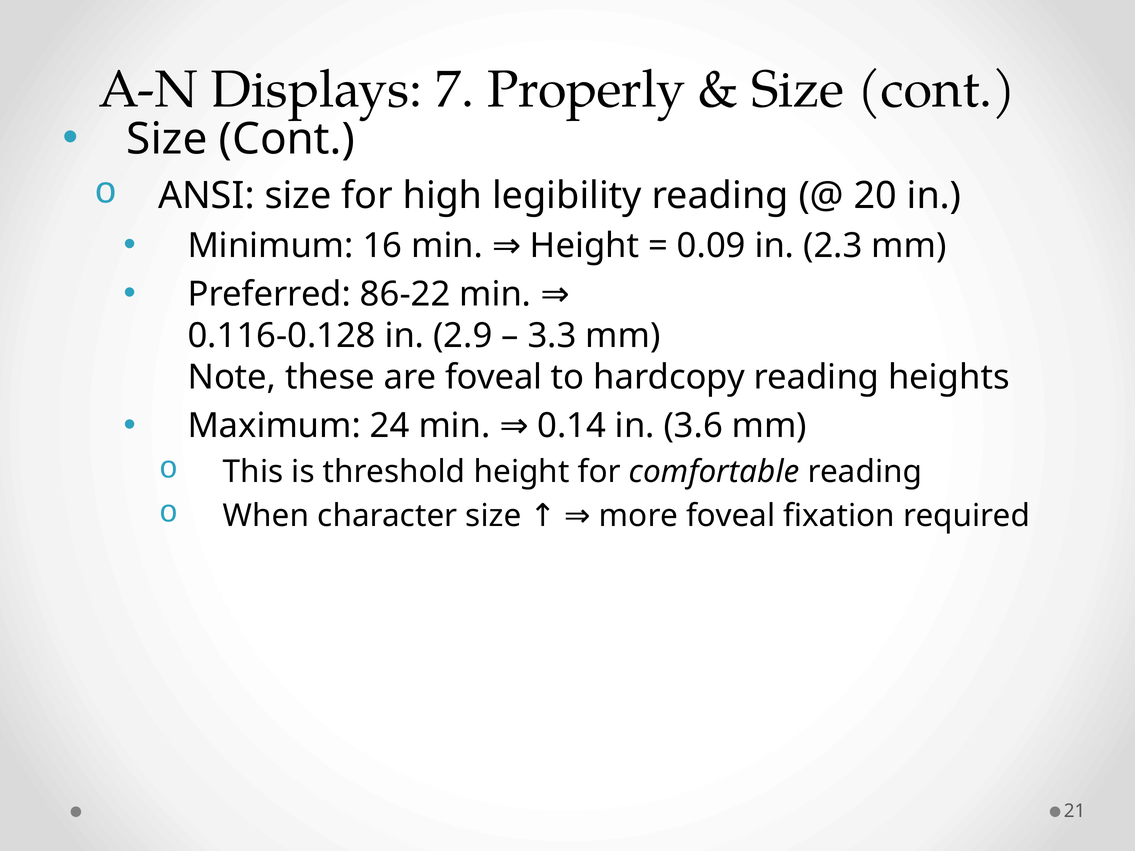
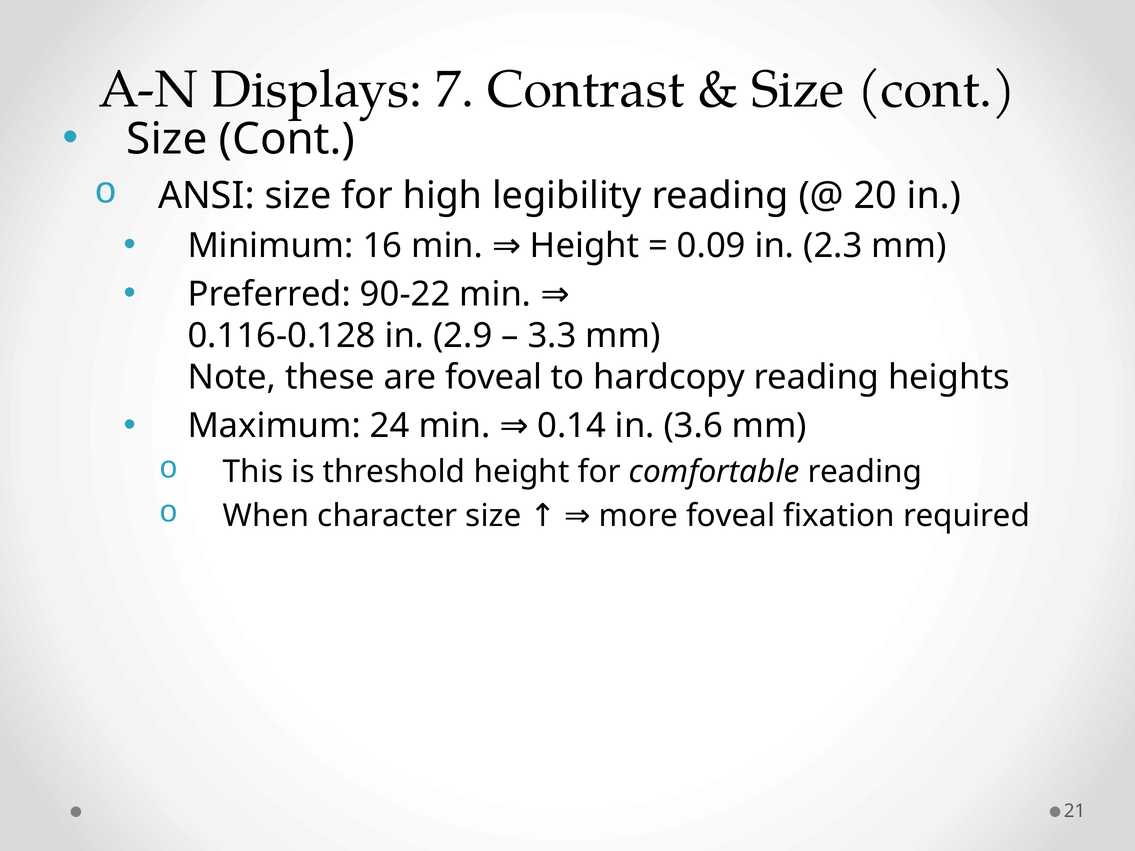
Properly: Properly -> Contrast (586, 90)
86-22: 86-22 -> 90-22 (405, 294)
